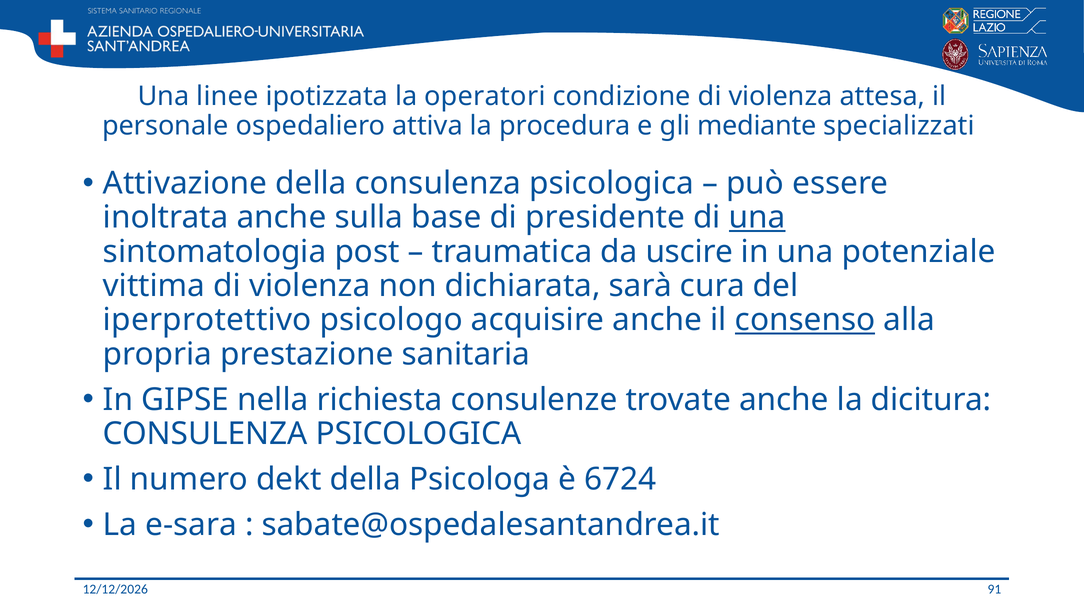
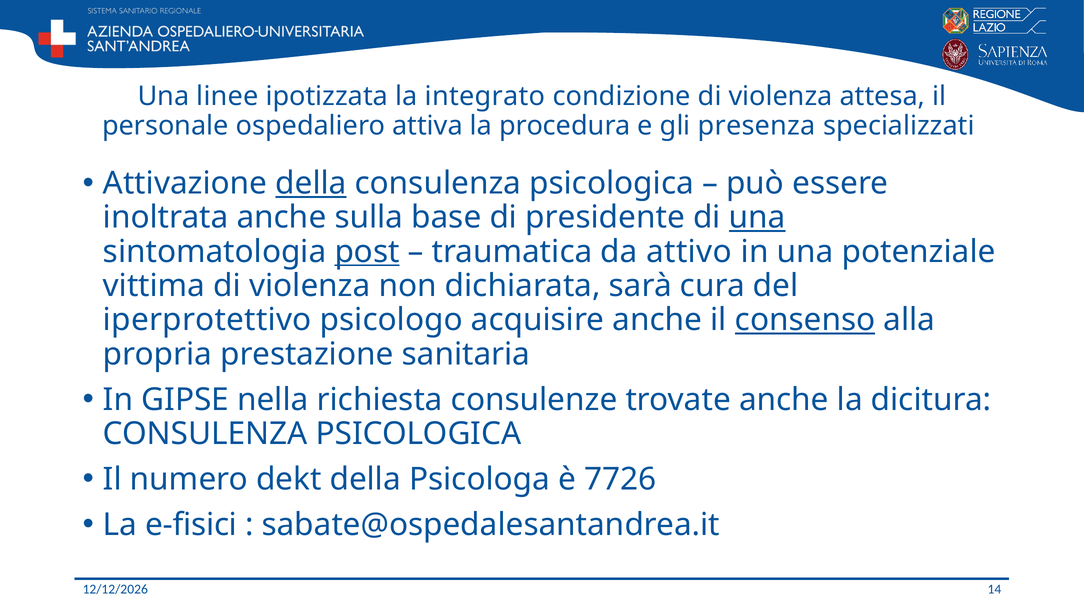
operatori: operatori -> integrato (485, 96)
mediante: mediante -> presenza (757, 126)
della underline: none -> present (311, 183)
post underline: none -> present (367, 252)
uscire: uscire -> attivo (689, 252)
6724: 6724 -> 7726 (620, 479)
e-sara: e-sara -> e-fisici (191, 525)
91: 91 -> 14 (994, 589)
